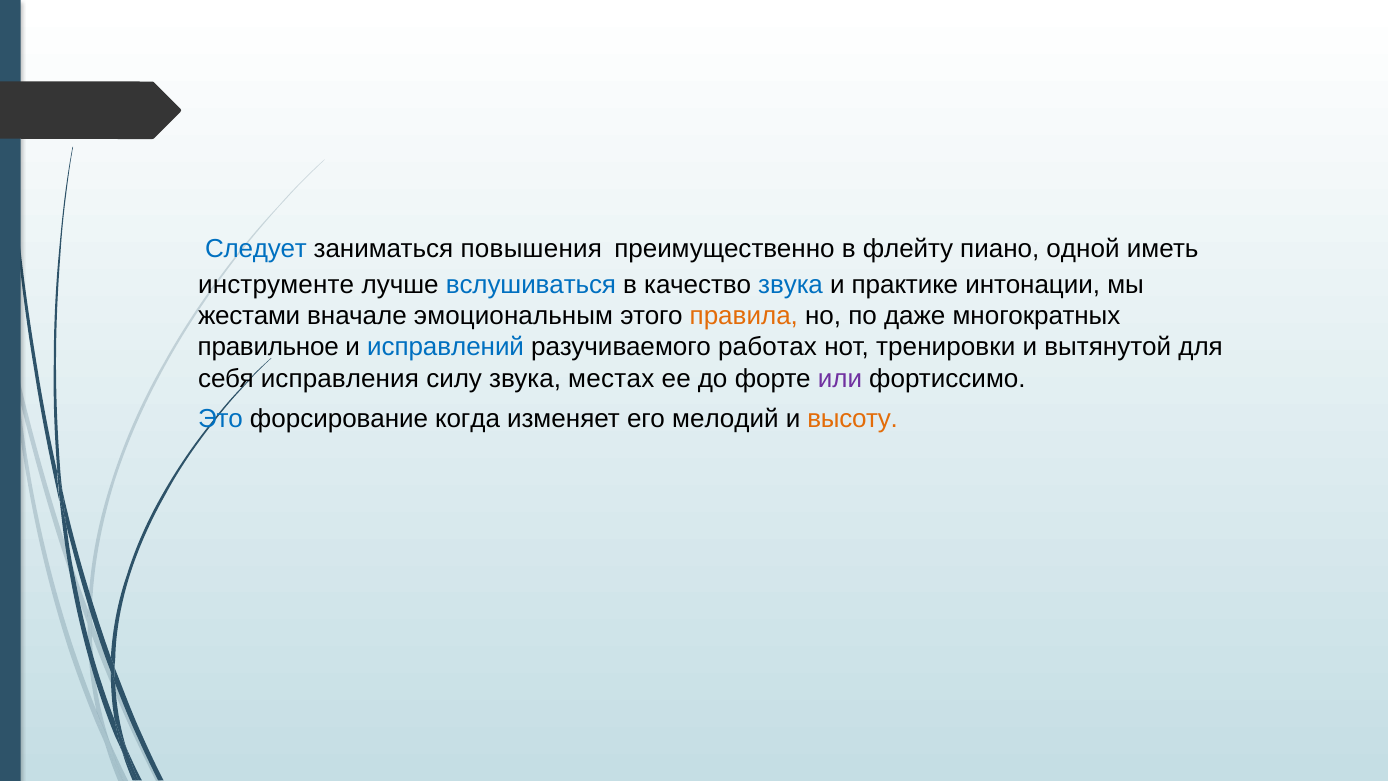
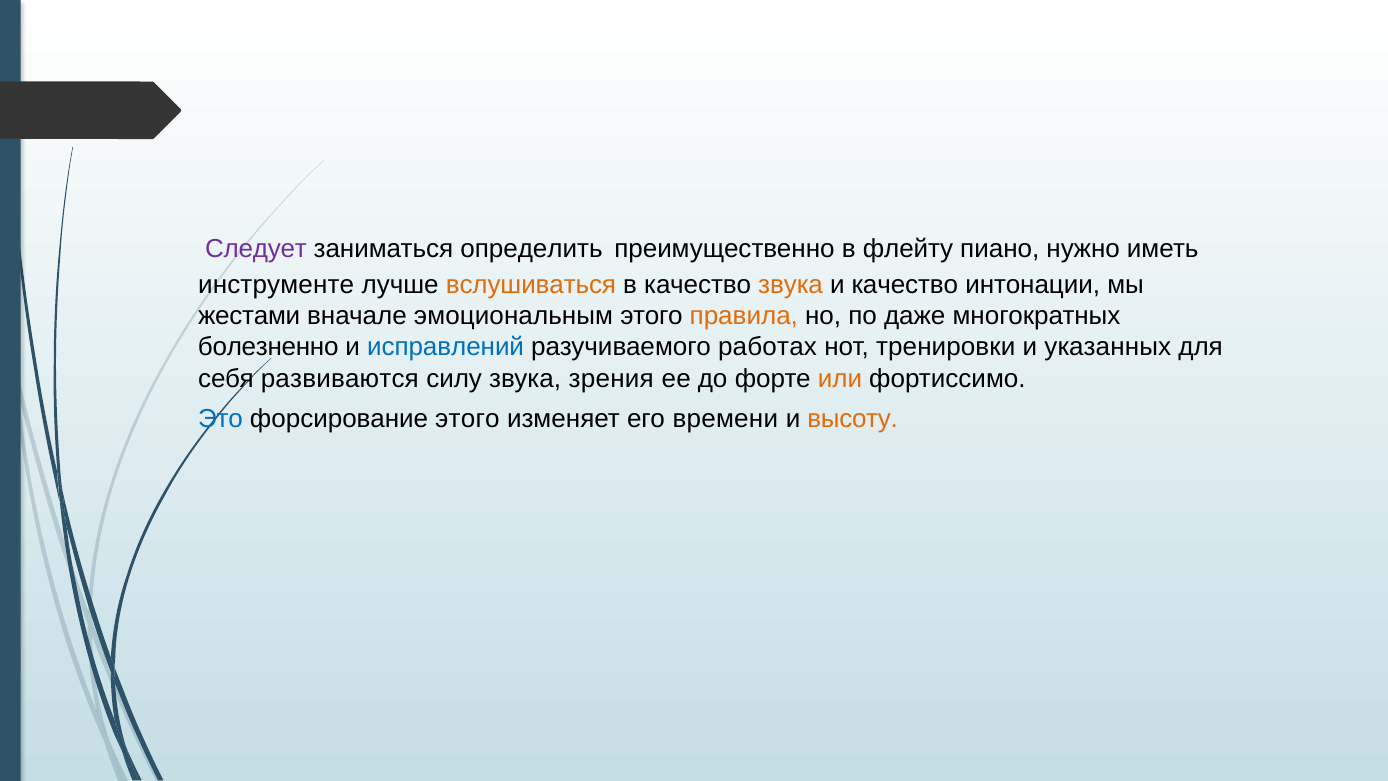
Следует colour: blue -> purple (256, 249)
повышения: повышения -> определить (531, 249)
одной: одной -> нужно (1083, 249)
вслушиваться colour: blue -> orange (531, 285)
звука colour: blue -> orange (790, 285)
и практике: практике -> качество (905, 285)
правильное: правильное -> болезненно (268, 347)
вытянутой: вытянутой -> указанных (1108, 347)
исправления: исправления -> развиваются (340, 378)
местах: местах -> зрения (611, 378)
или colour: purple -> orange (840, 378)
форсирование когда: когда -> этого (467, 419)
мелодий: мелодий -> времени (725, 419)
